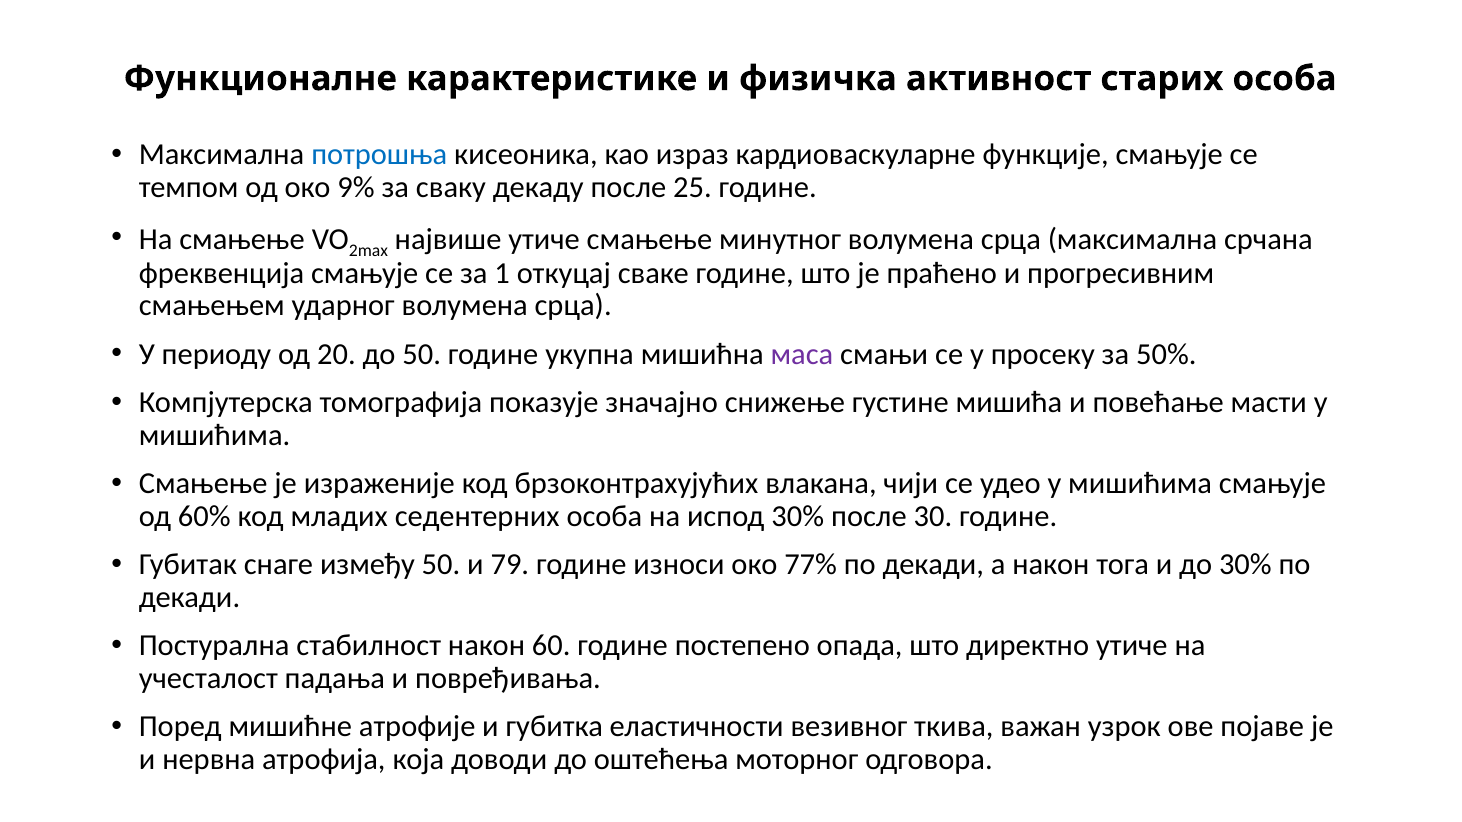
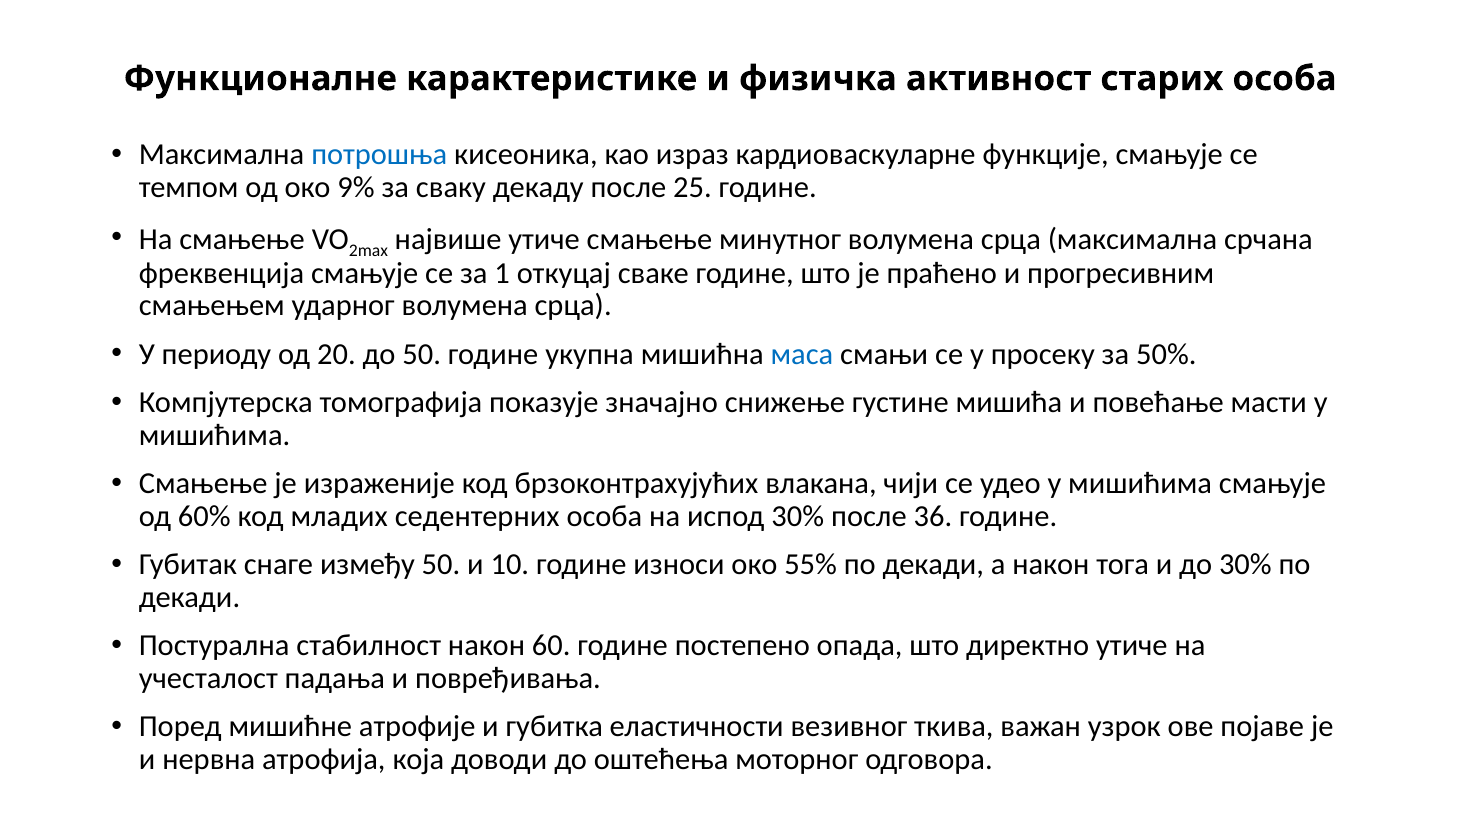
маса colour: purple -> blue (802, 354)
30: 30 -> 36 (933, 516)
79: 79 -> 10 (510, 565)
77%: 77% -> 55% (811, 565)
